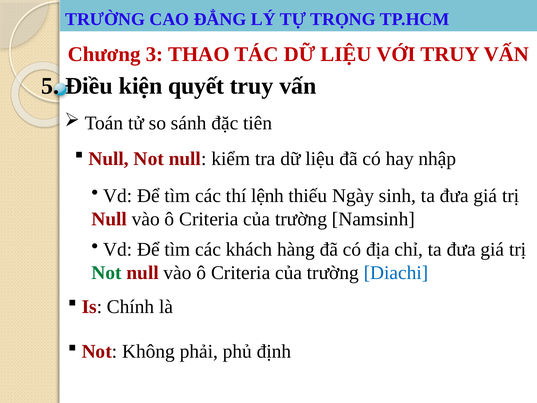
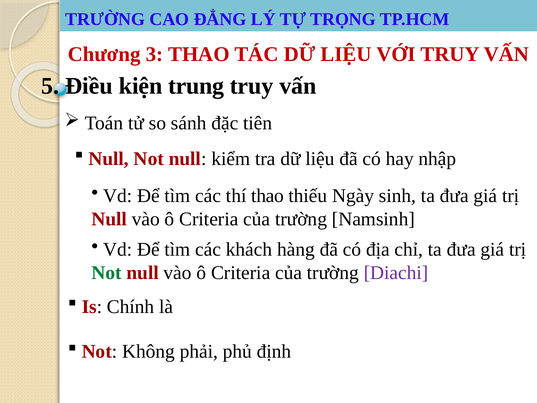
quyết: quyết -> trung (196, 86)
thí lệnh: lệnh -> thao (268, 196)
Diachi colour: blue -> purple (396, 273)
